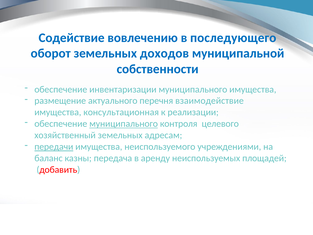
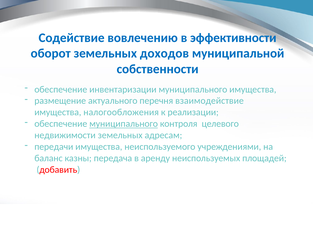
последующего: последующего -> эффективности (233, 38)
консультационная: консультационная -> налогообложения (121, 112)
хозяйственный: хозяйственный -> недвижимости (65, 135)
передачи underline: present -> none (54, 147)
